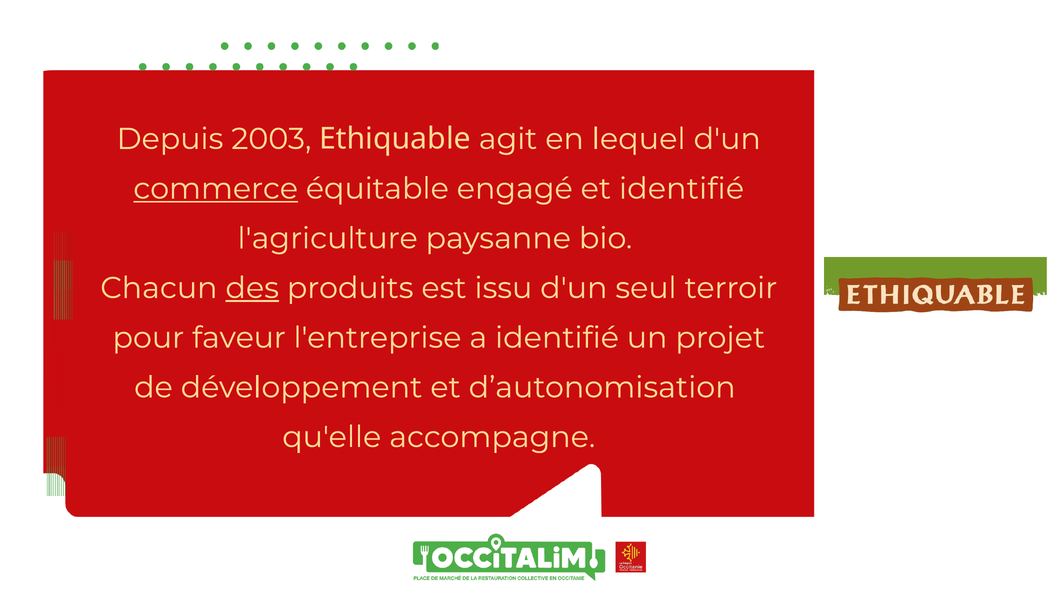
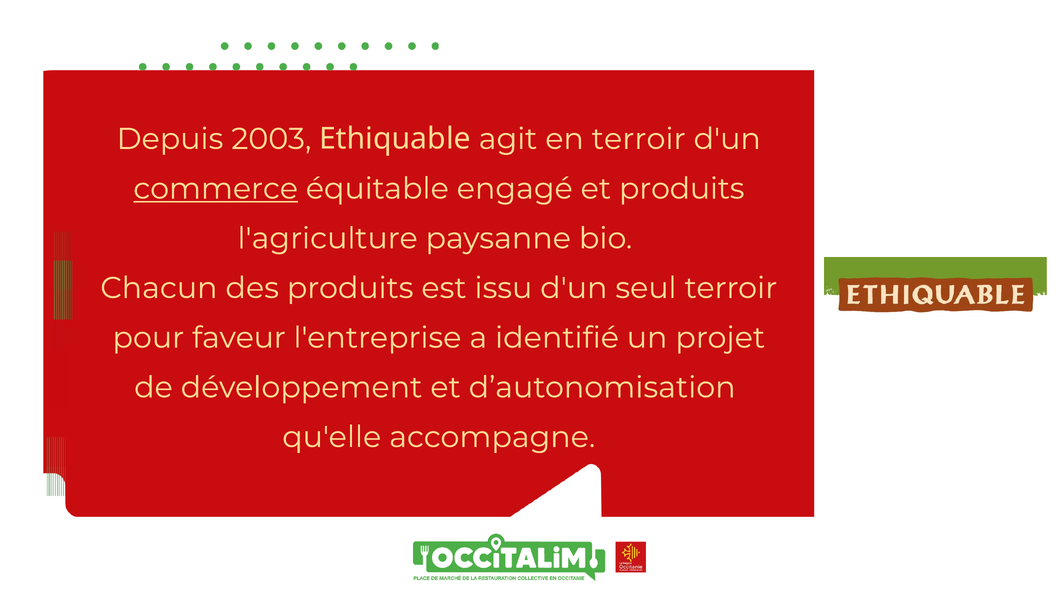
en lequel: lequel -> terroir (639, 139)
et identifié: identifié -> produits (682, 189)
des underline: present -> none (252, 288)
